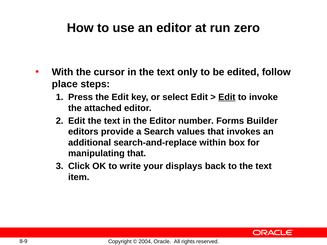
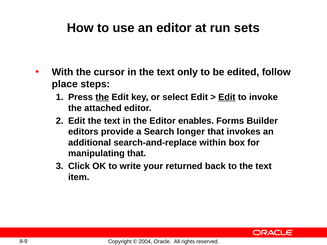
zero: zero -> sets (247, 28)
the underline: none -> present (102, 97)
number: number -> enables (196, 121)
values: values -> longer (191, 132)
displays: displays -> returned (184, 166)
